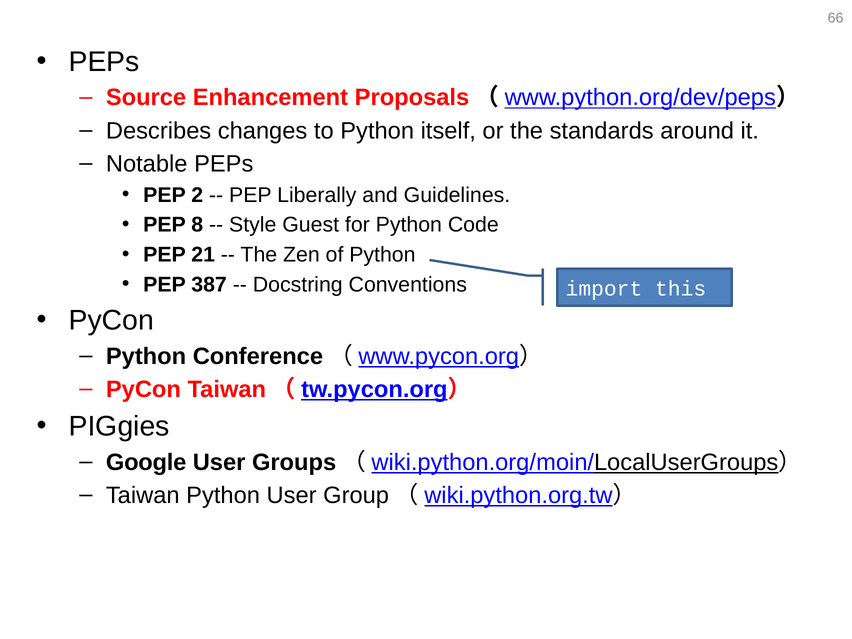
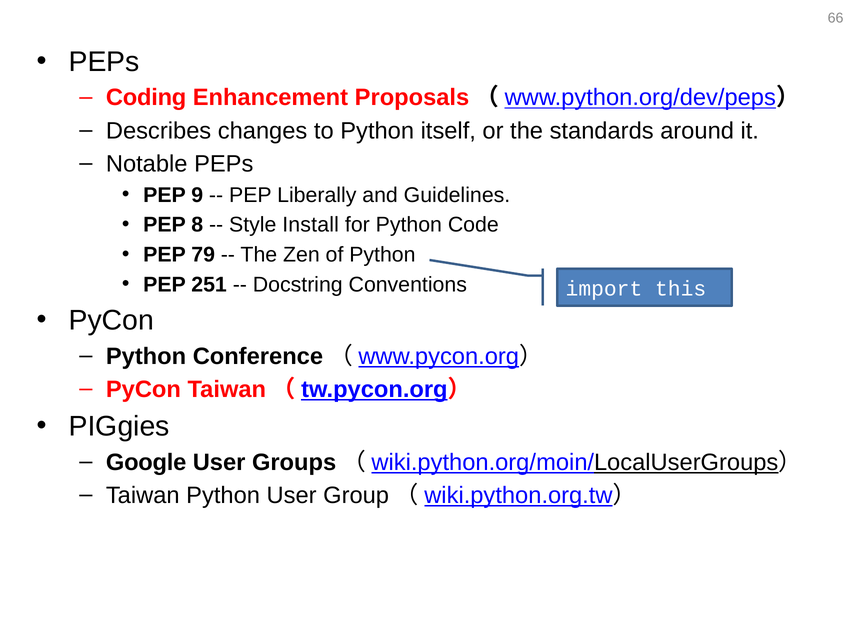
Source: Source -> Coding (146, 98)
2: 2 -> 9 (197, 195)
Guest: Guest -> Install (311, 225)
21: 21 -> 79 (203, 255)
387: 387 -> 251 (209, 285)
